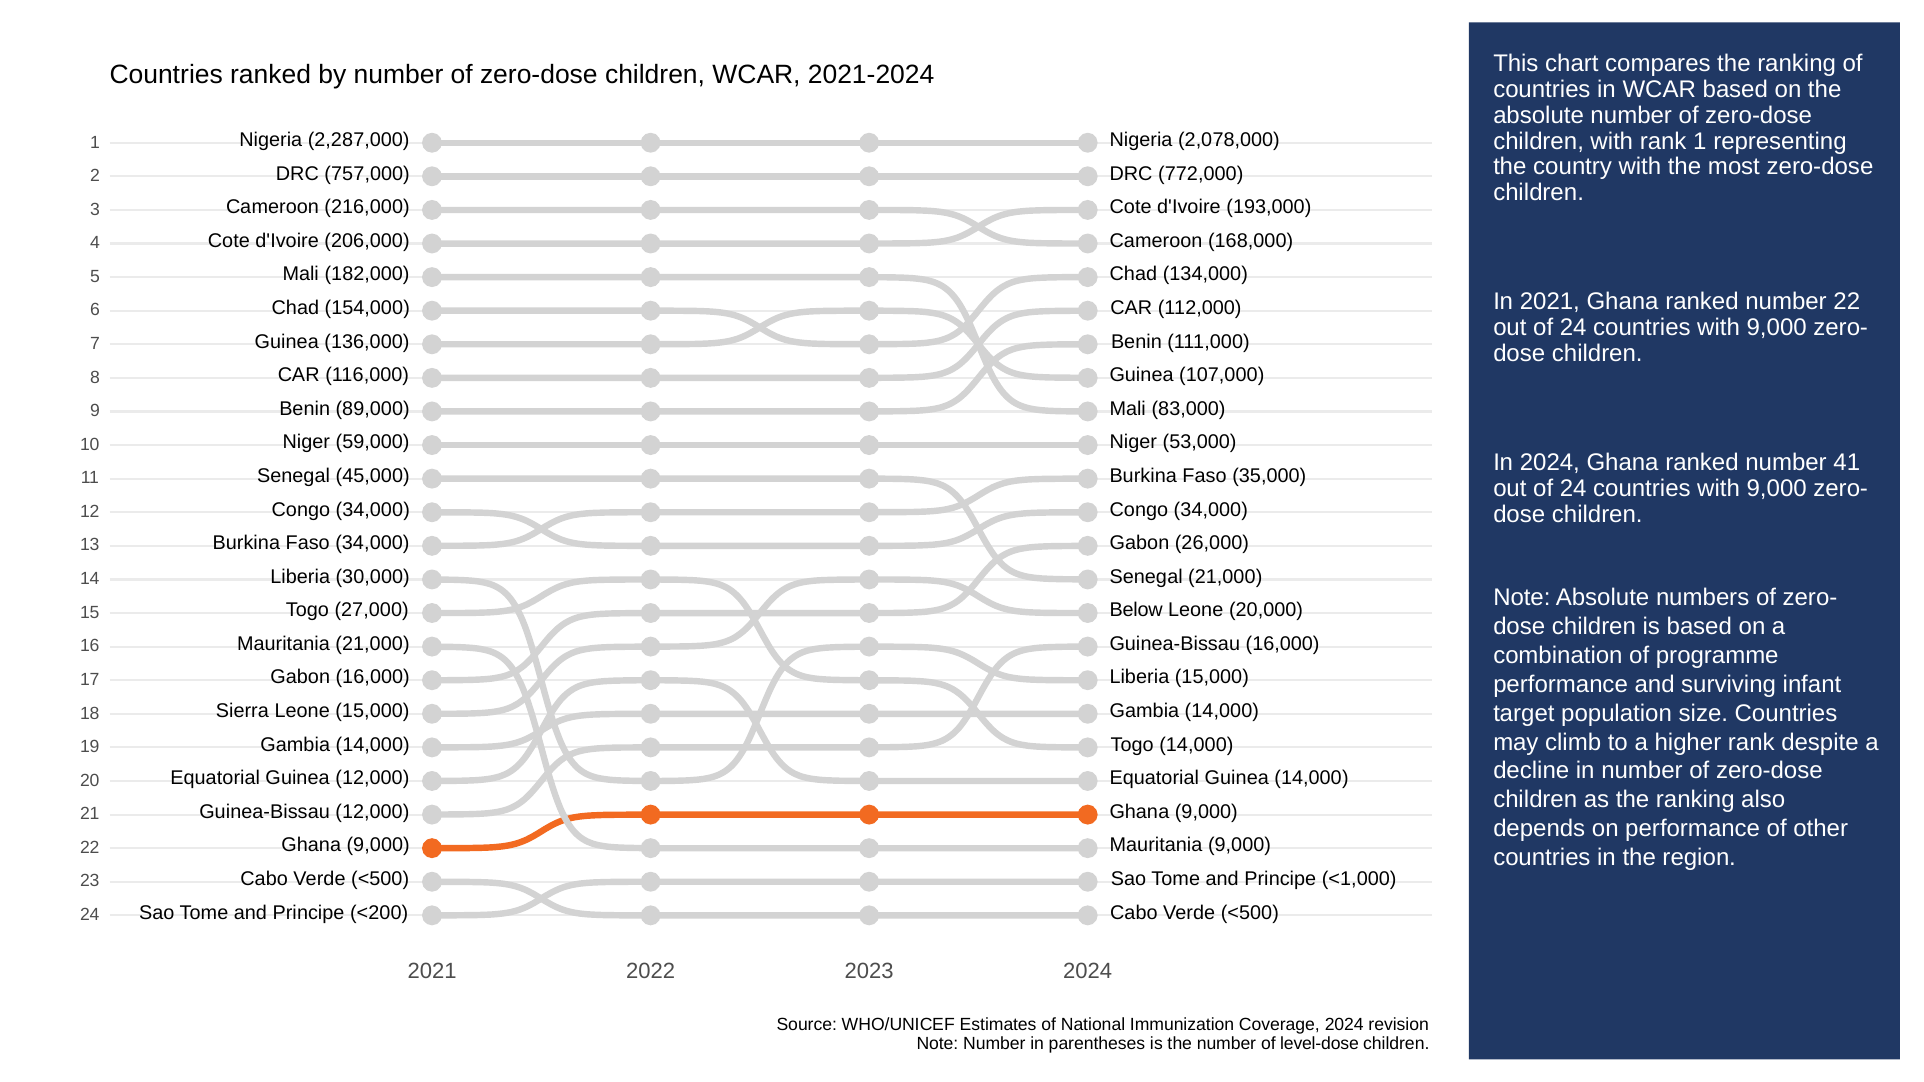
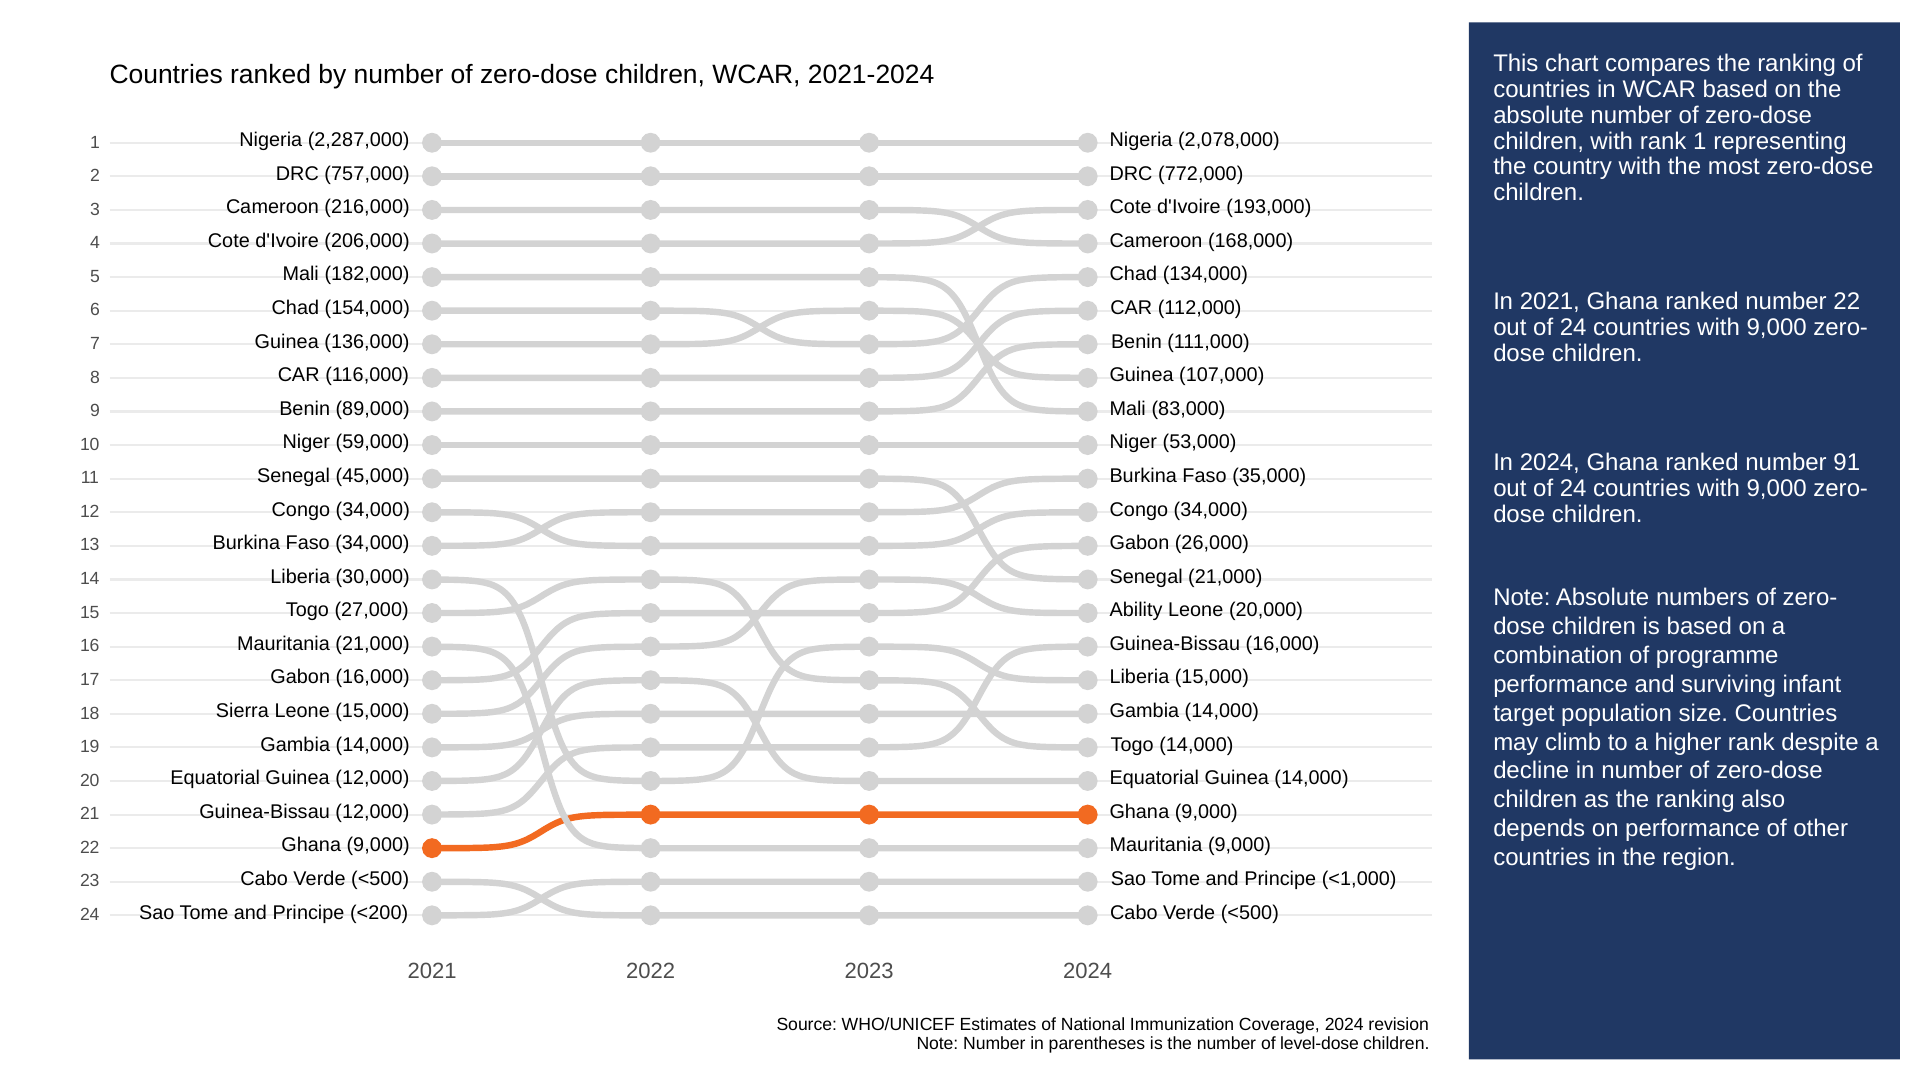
41: 41 -> 91 (1847, 462)
Below: Below -> Ability (1136, 610)
